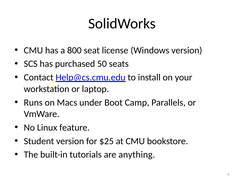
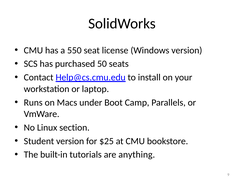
800: 800 -> 550 (74, 50)
feature: feature -> section (74, 128)
